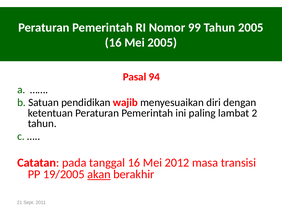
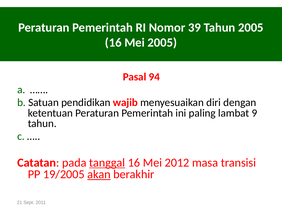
99: 99 -> 39 (194, 27)
2: 2 -> 9 (254, 113)
tanggal underline: none -> present (107, 162)
